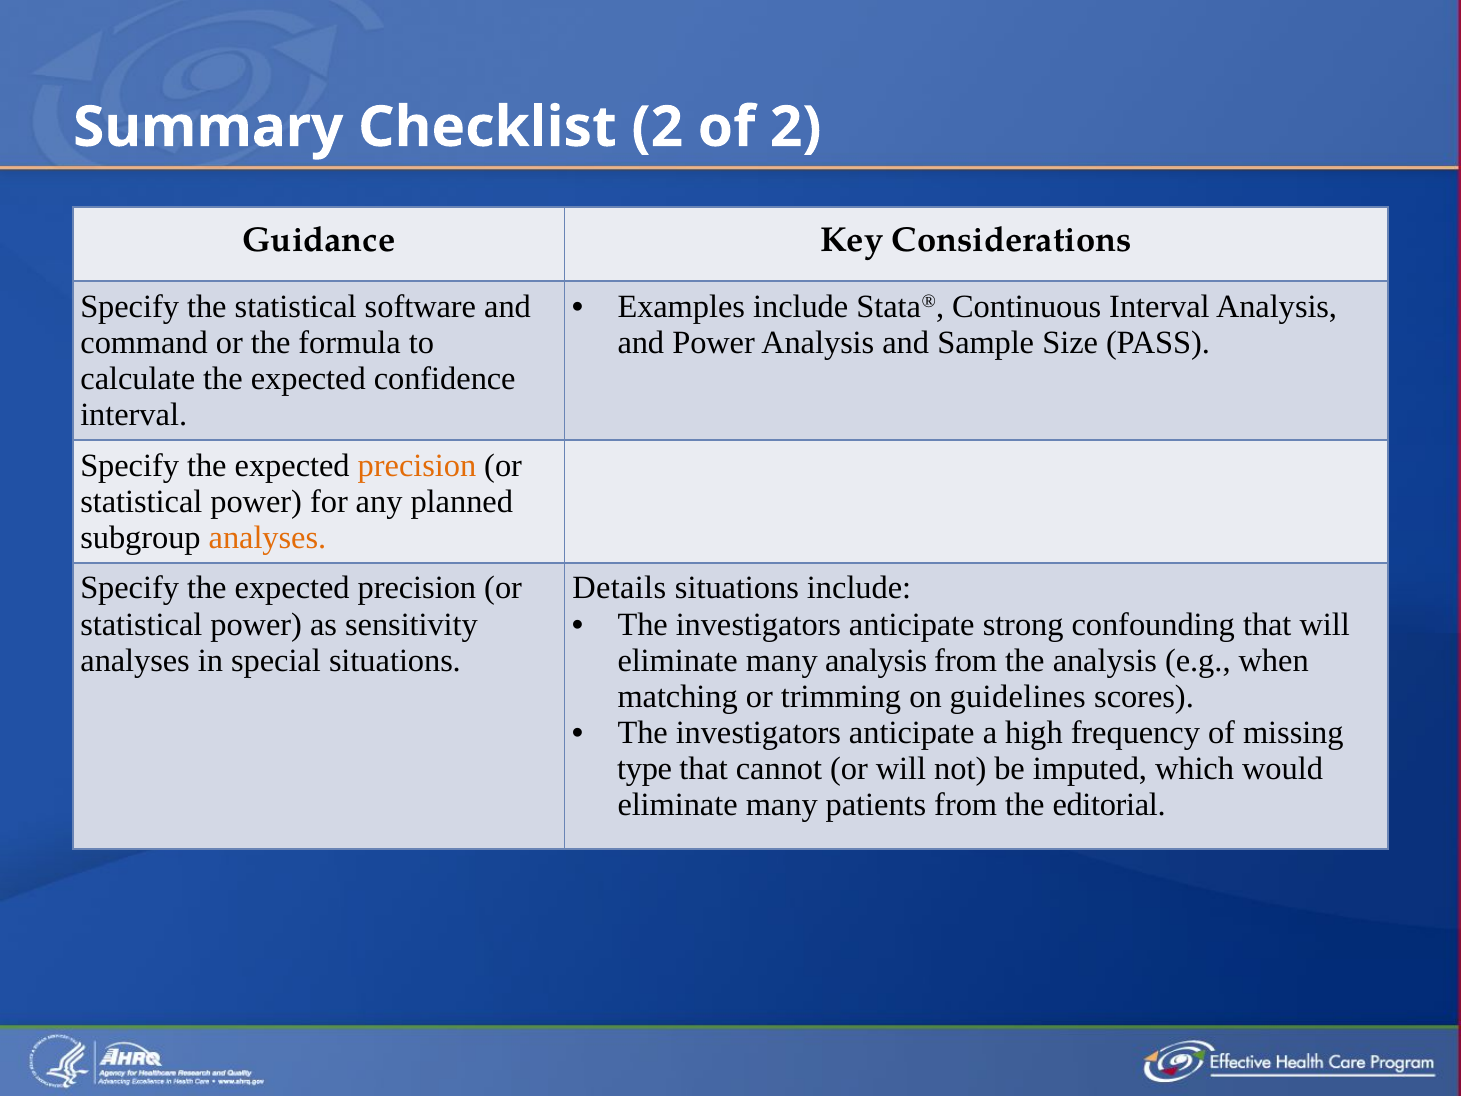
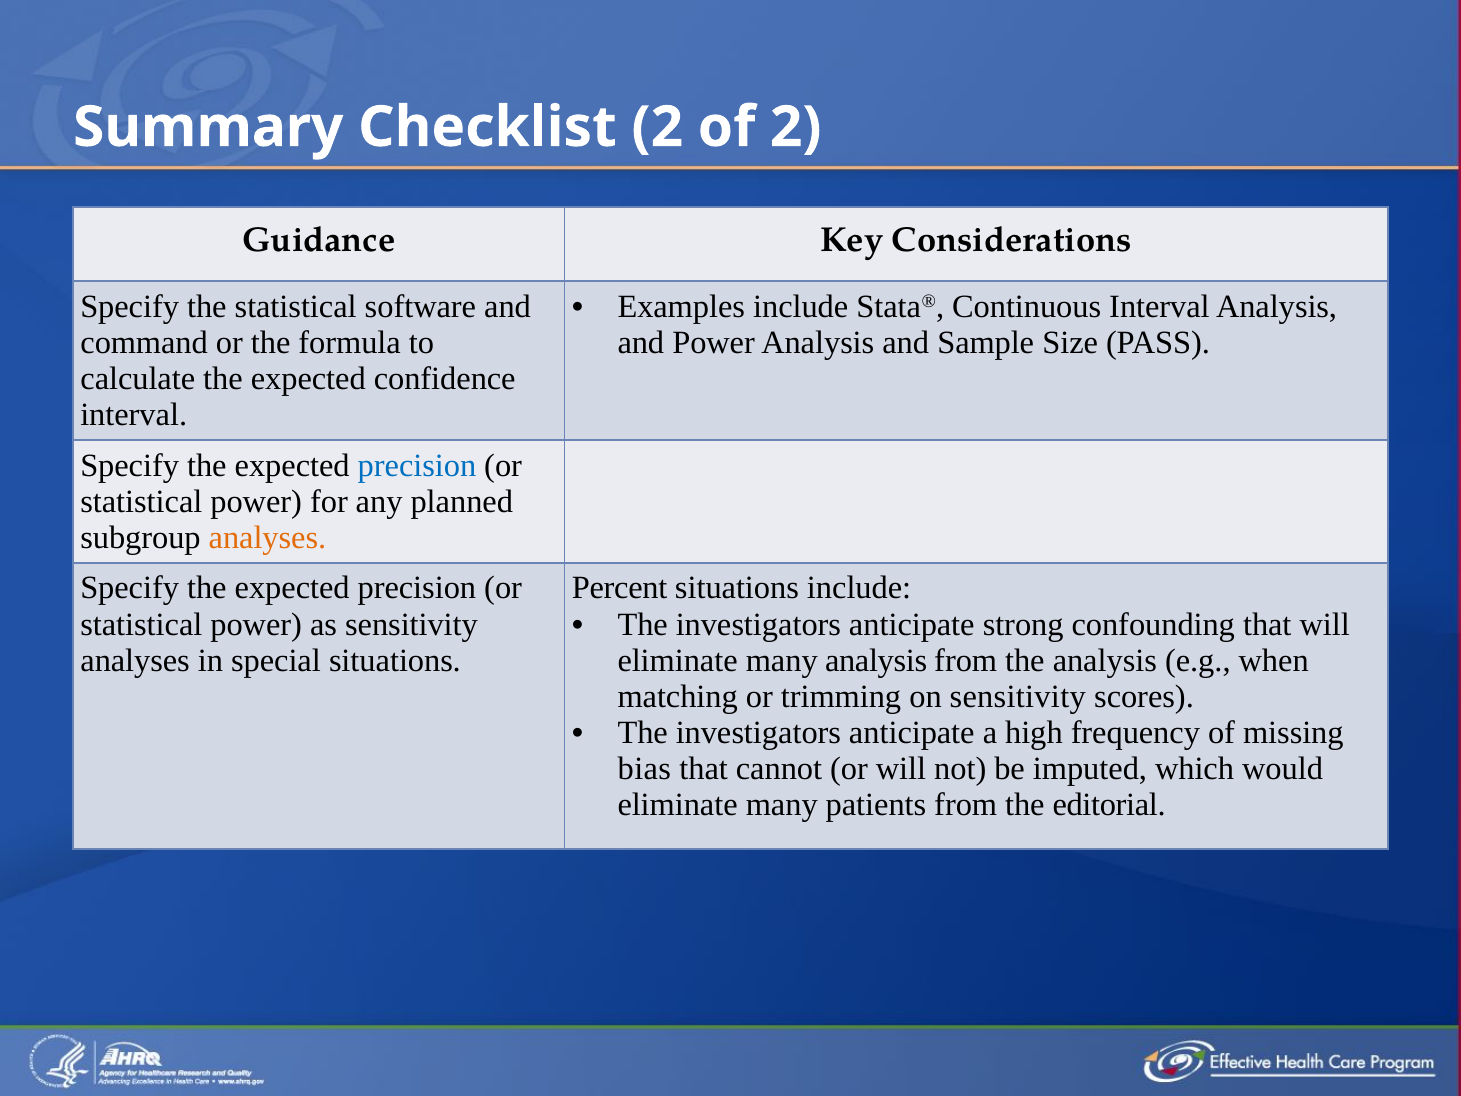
precision colour: orange -> blue (417, 465)
Details: Details -> Percent (620, 588)
on guidelines: guidelines -> sensitivity (1018, 696)
type: type -> bias (644, 768)
